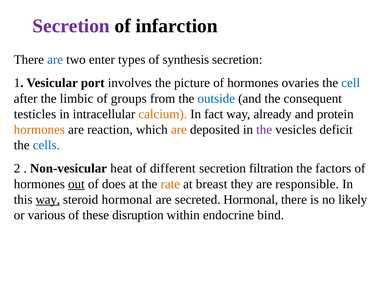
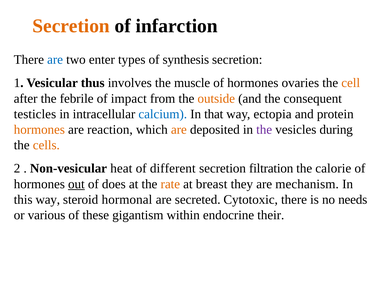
Secretion colour: purple -> orange (71, 26)
port: port -> thus (93, 83)
picture: picture -> muscle (192, 83)
cell colour: blue -> orange (351, 83)
limbic: limbic -> febrile (77, 98)
groups: groups -> impact (129, 98)
outside colour: blue -> orange (216, 98)
calcium colour: orange -> blue (163, 114)
fact: fact -> that (214, 114)
already: already -> ectopia (273, 114)
deficit: deficit -> during (336, 130)
cells colour: blue -> orange (46, 145)
factors: factors -> calorie (333, 168)
responsible: responsible -> mechanism (307, 184)
way underline: present -> none (48, 199)
secreted Hormonal: Hormonal -> Cytotoxic (251, 199)
likely: likely -> needs (353, 199)
disruption: disruption -> gigantism (138, 215)
bind: bind -> their (271, 215)
